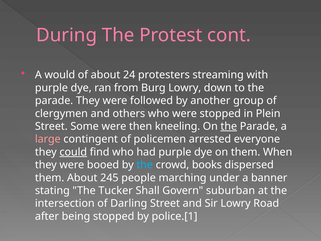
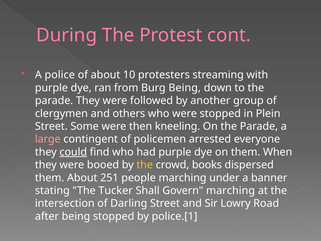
would: would -> police (60, 75)
24: 24 -> 10 (129, 75)
Burg Lowry: Lowry -> Being (185, 88)
the underline: present -> none (229, 126)
the colour: light blue -> yellow (145, 165)
245: 245 -> 251 (109, 178)
Govern suburban: suburban -> marching (231, 190)
